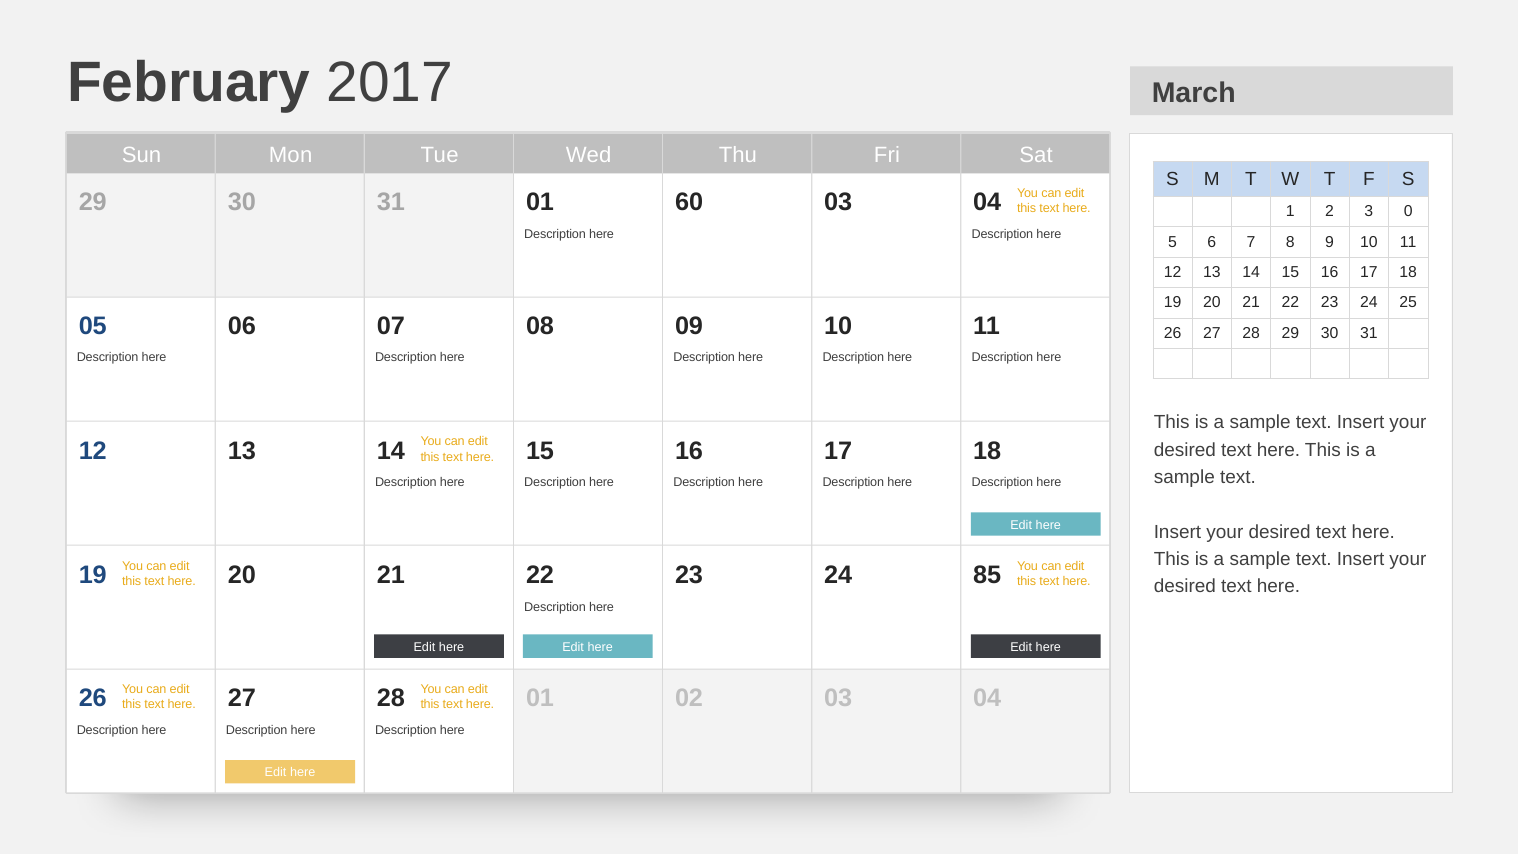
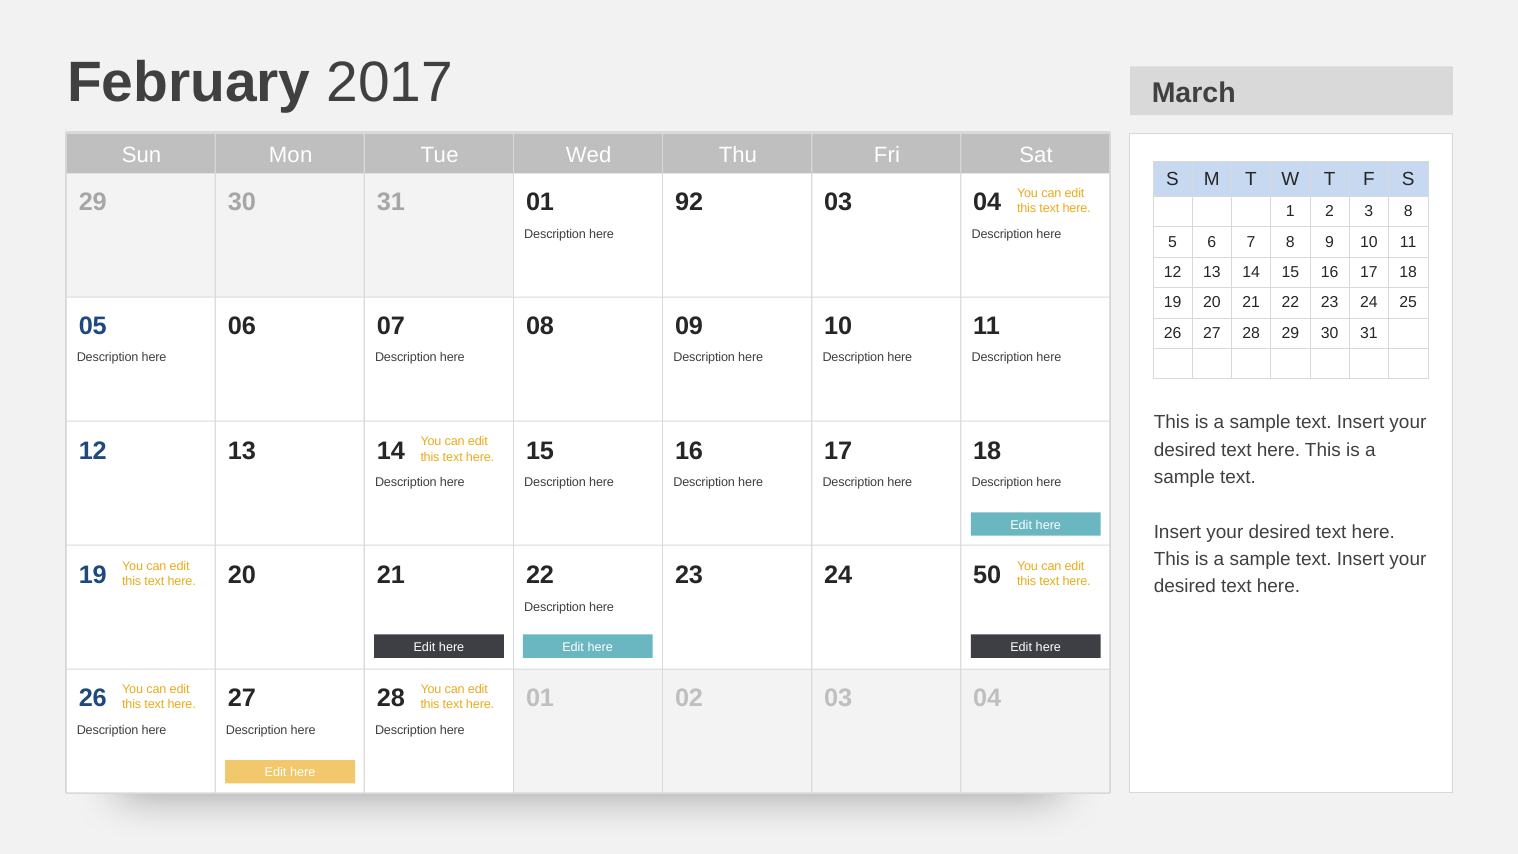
60: 60 -> 92 (689, 202)
3 0: 0 -> 8 (1408, 212)
85: 85 -> 50 (987, 575)
